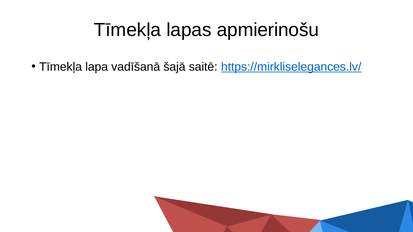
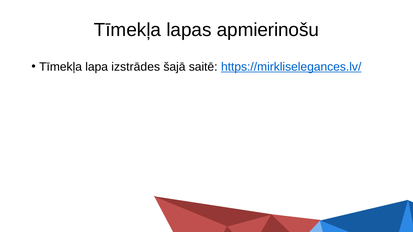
vadīšanā: vadīšanā -> izstrādes (136, 67)
